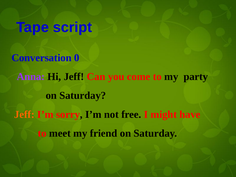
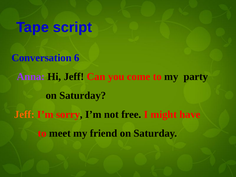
0: 0 -> 6 (77, 58)
